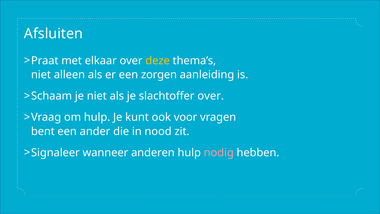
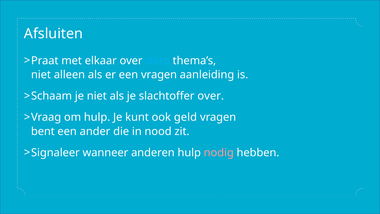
deze colour: yellow -> light blue (158, 61)
een zorgen: zorgen -> vragen (159, 75)
voor: voor -> geld (185, 117)
